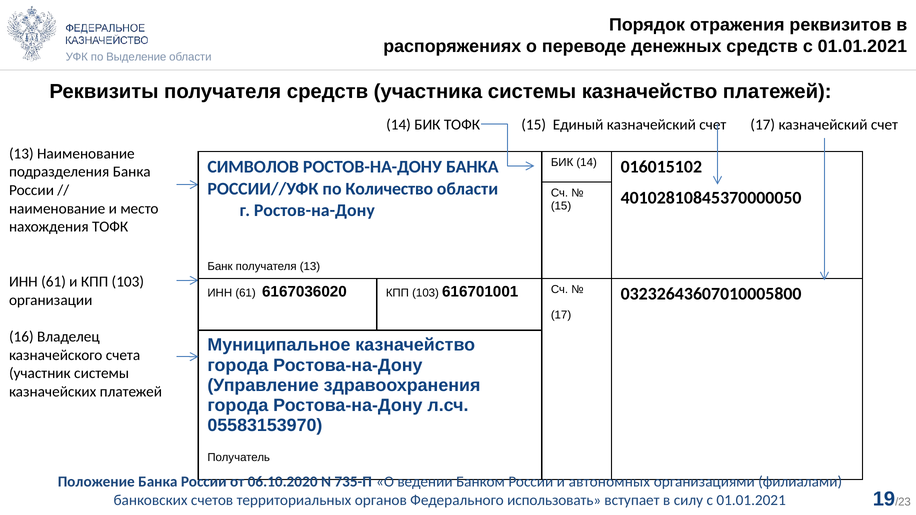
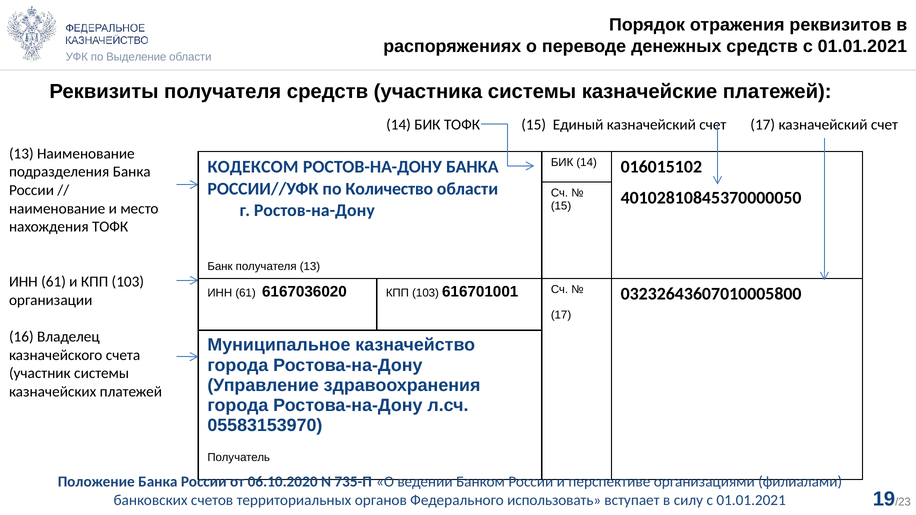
системы казначейство: казначейство -> казначейские (650, 92)
СИМВОЛОВ: СИМВОЛОВ -> КОДЕКСОМ (253, 167)
автономных: автономных -> перспективе (609, 482)
